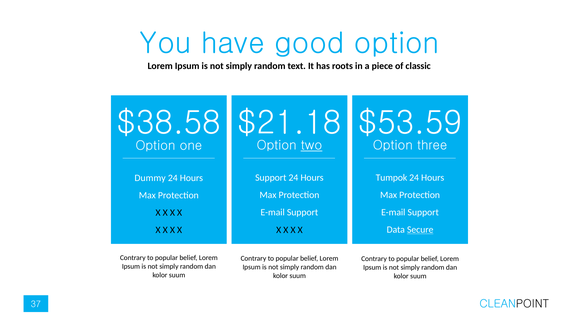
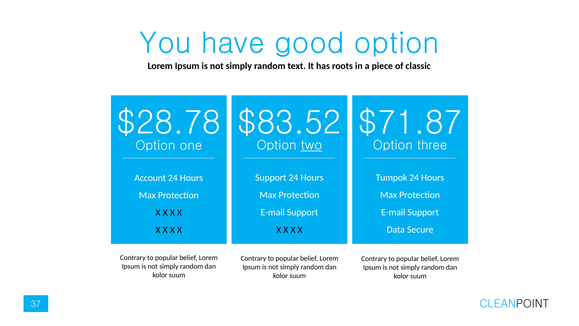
$53.59: $53.59 -> $71.87 (410, 123)
$21.18: $21.18 -> $83.52 (289, 123)
$38.58: $38.58 -> $28.78 (169, 123)
Dummy: Dummy -> Account (150, 178)
Secure underline: present -> none (420, 230)
